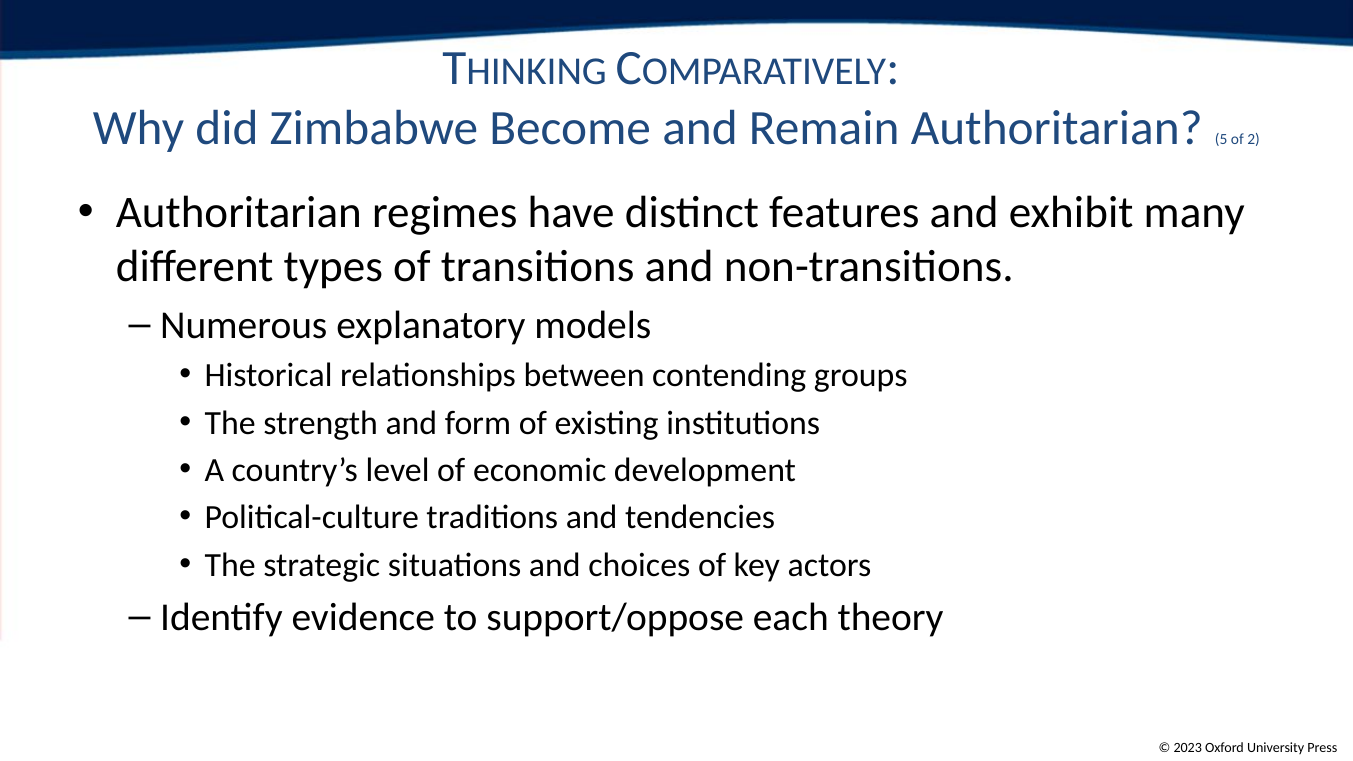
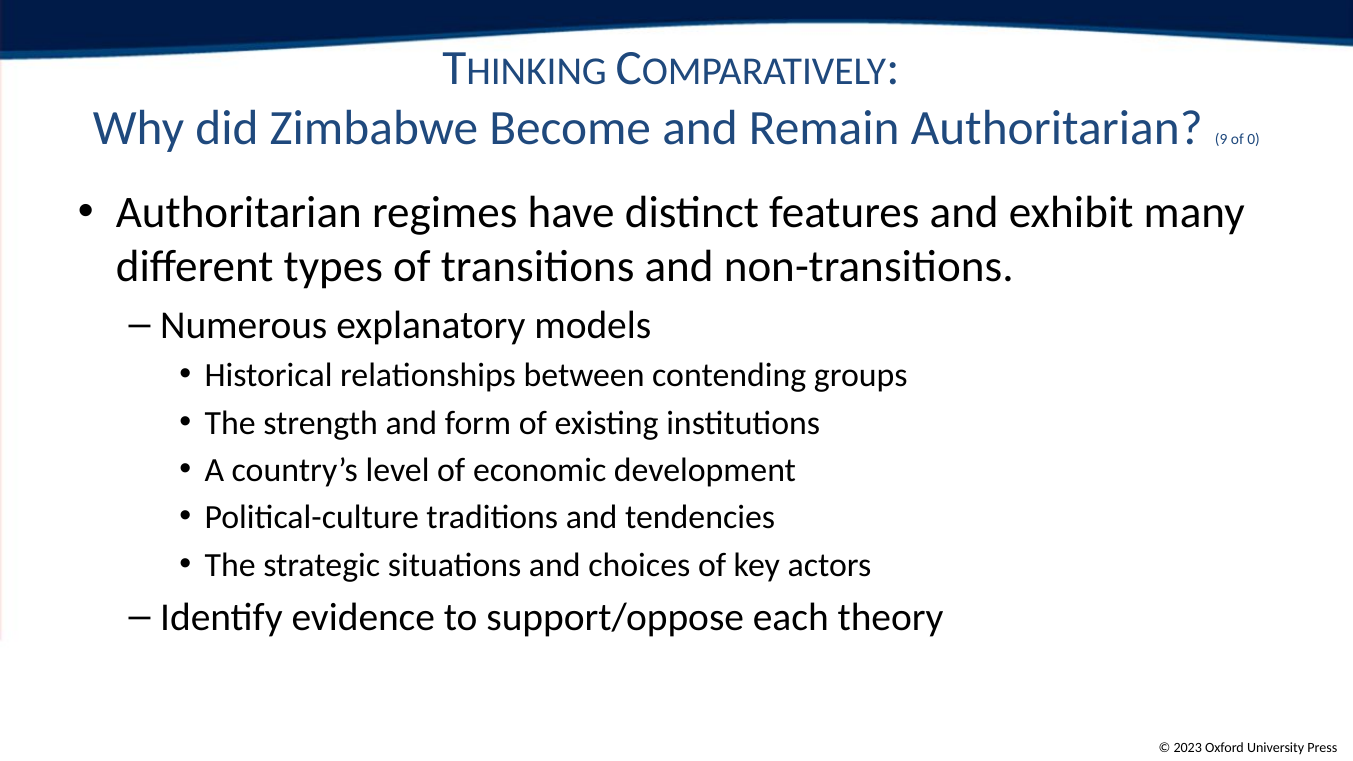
5: 5 -> 9 (1221, 139)
2: 2 -> 0 (1254, 139)
